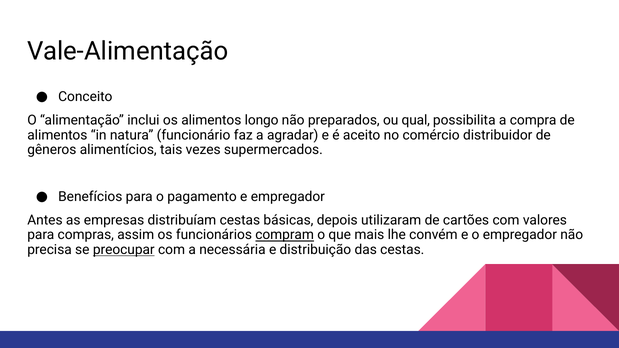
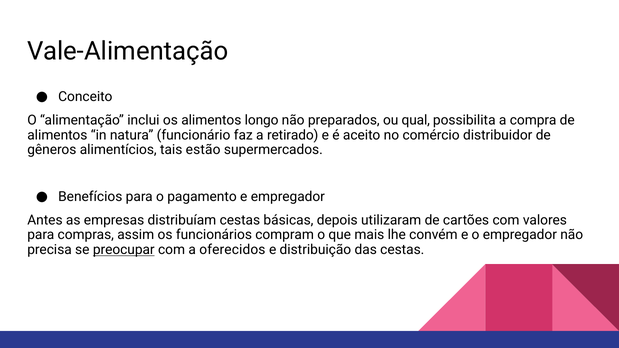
agradar: agradar -> retirado (293, 135)
vezes: vezes -> estão (203, 150)
compram underline: present -> none (285, 235)
necessária: necessária -> oferecidos (232, 250)
